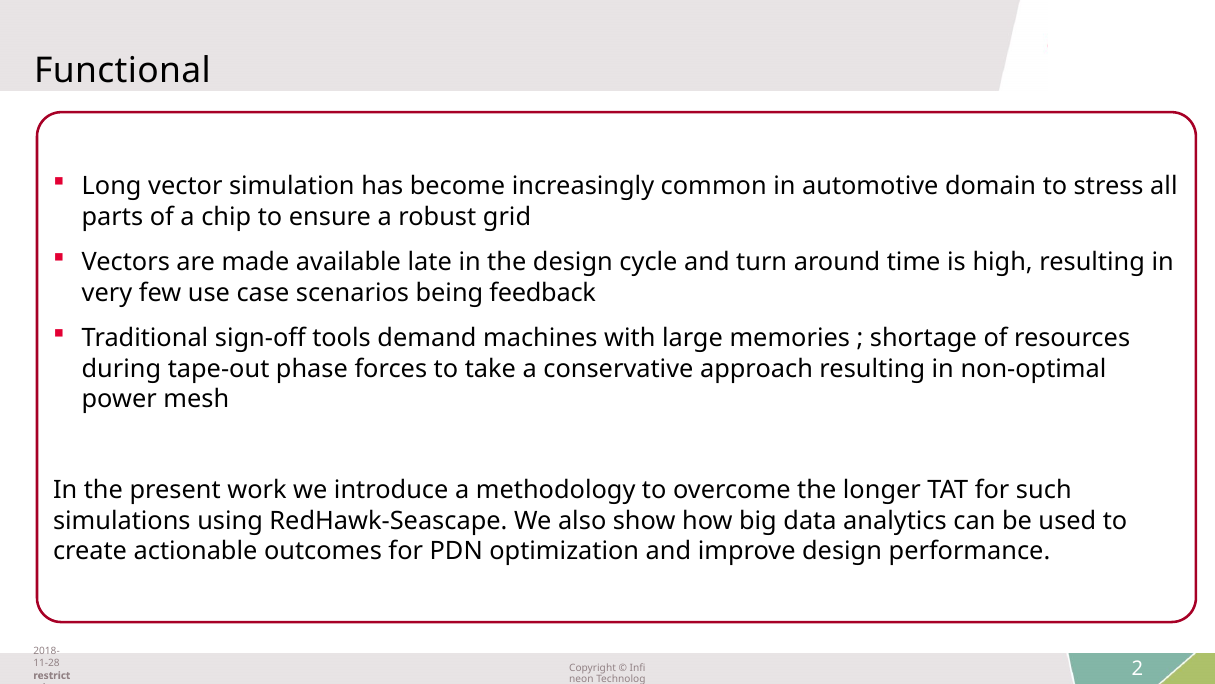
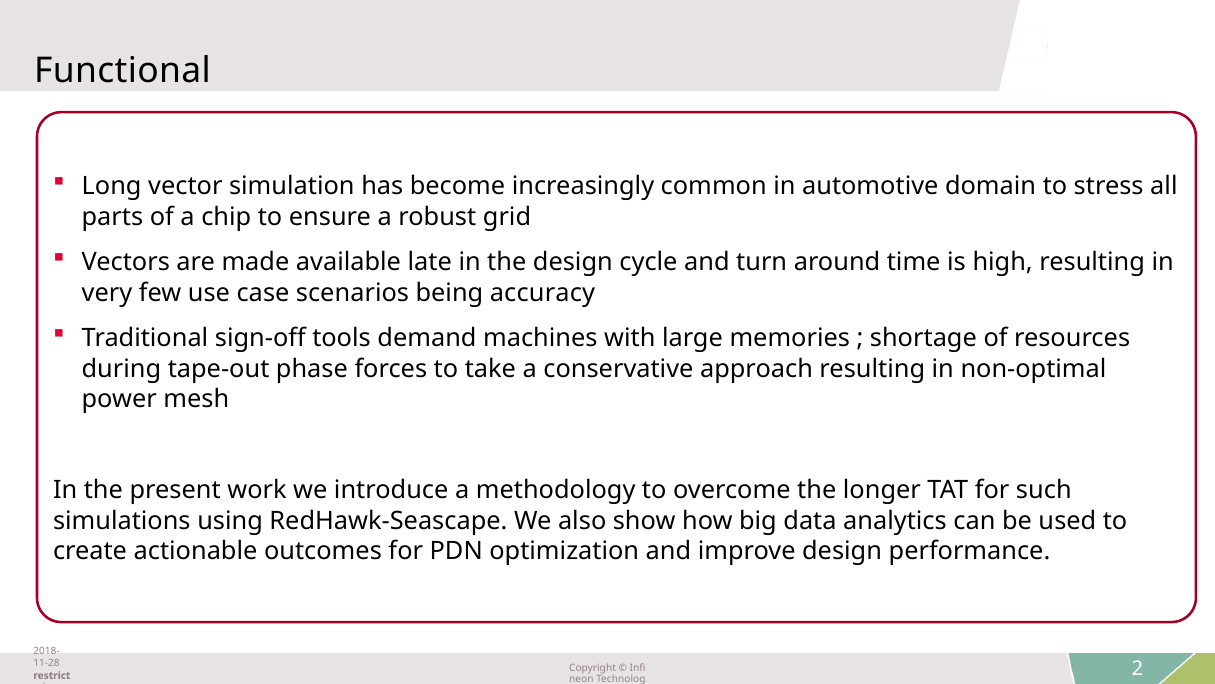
feedback: feedback -> accuracy (542, 293)
